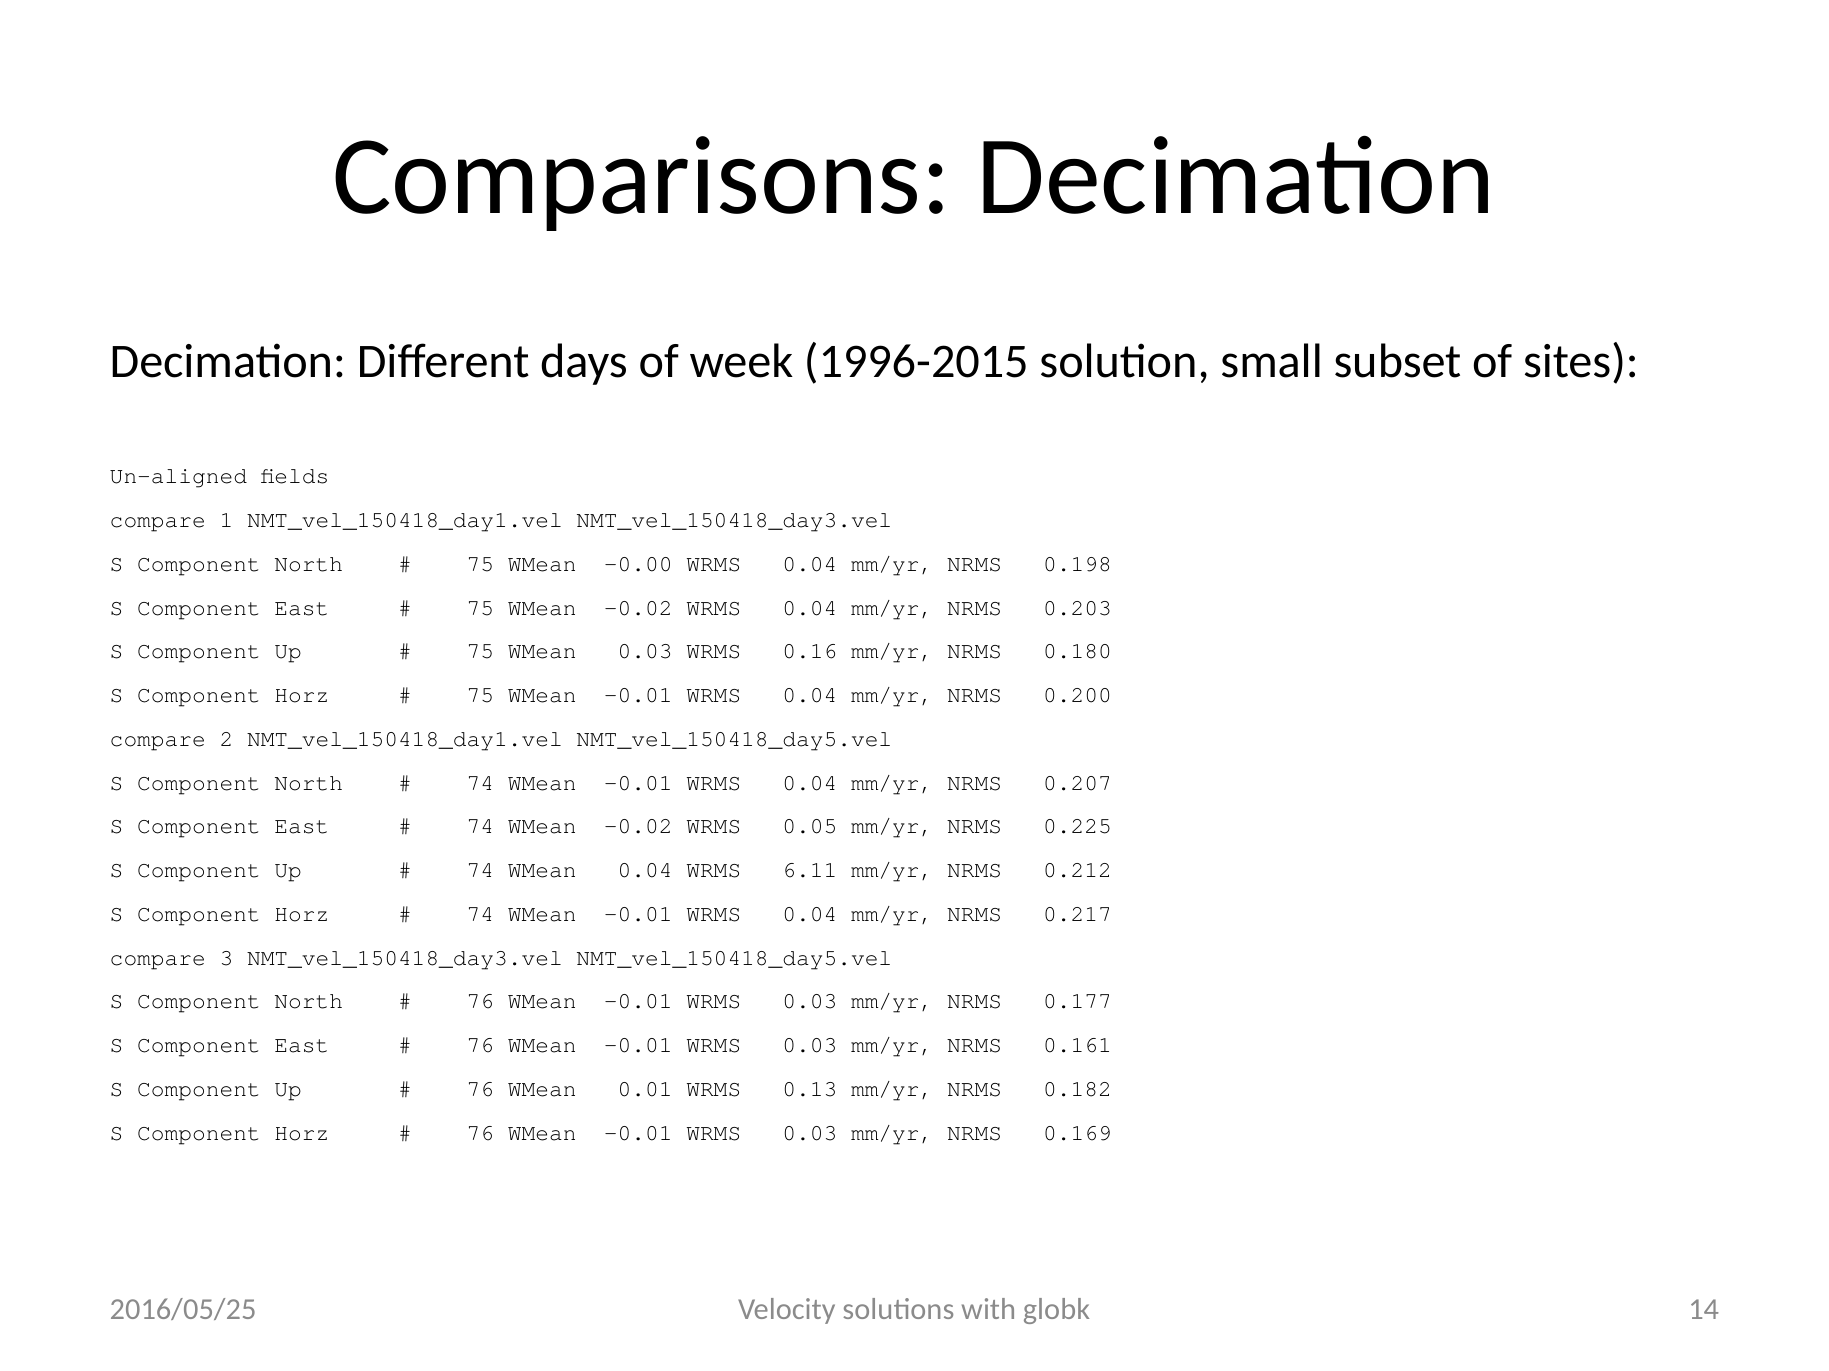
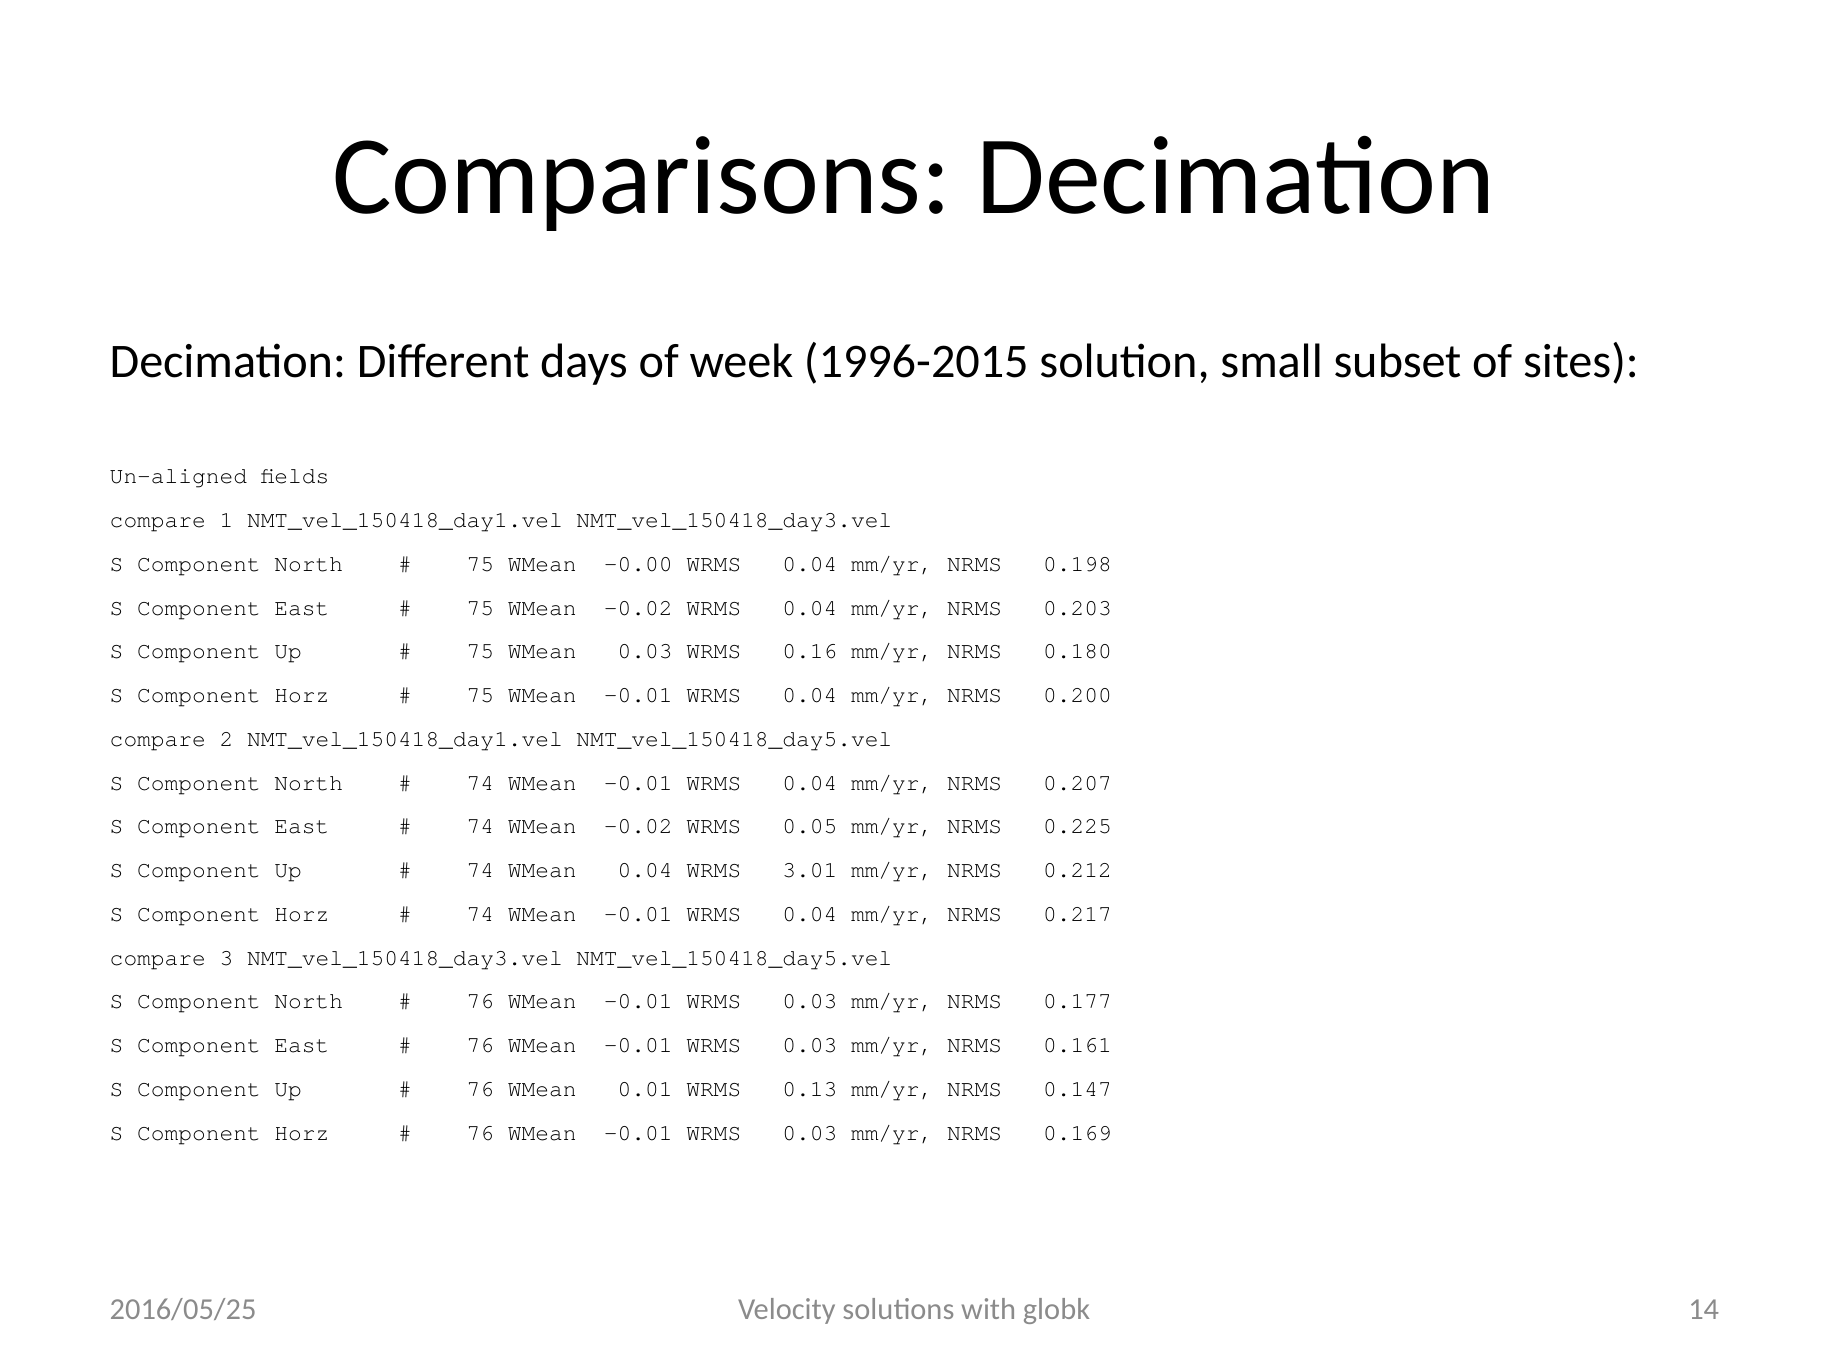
6.11: 6.11 -> 3.01 (810, 871)
0.182: 0.182 -> 0.147 (1078, 1090)
